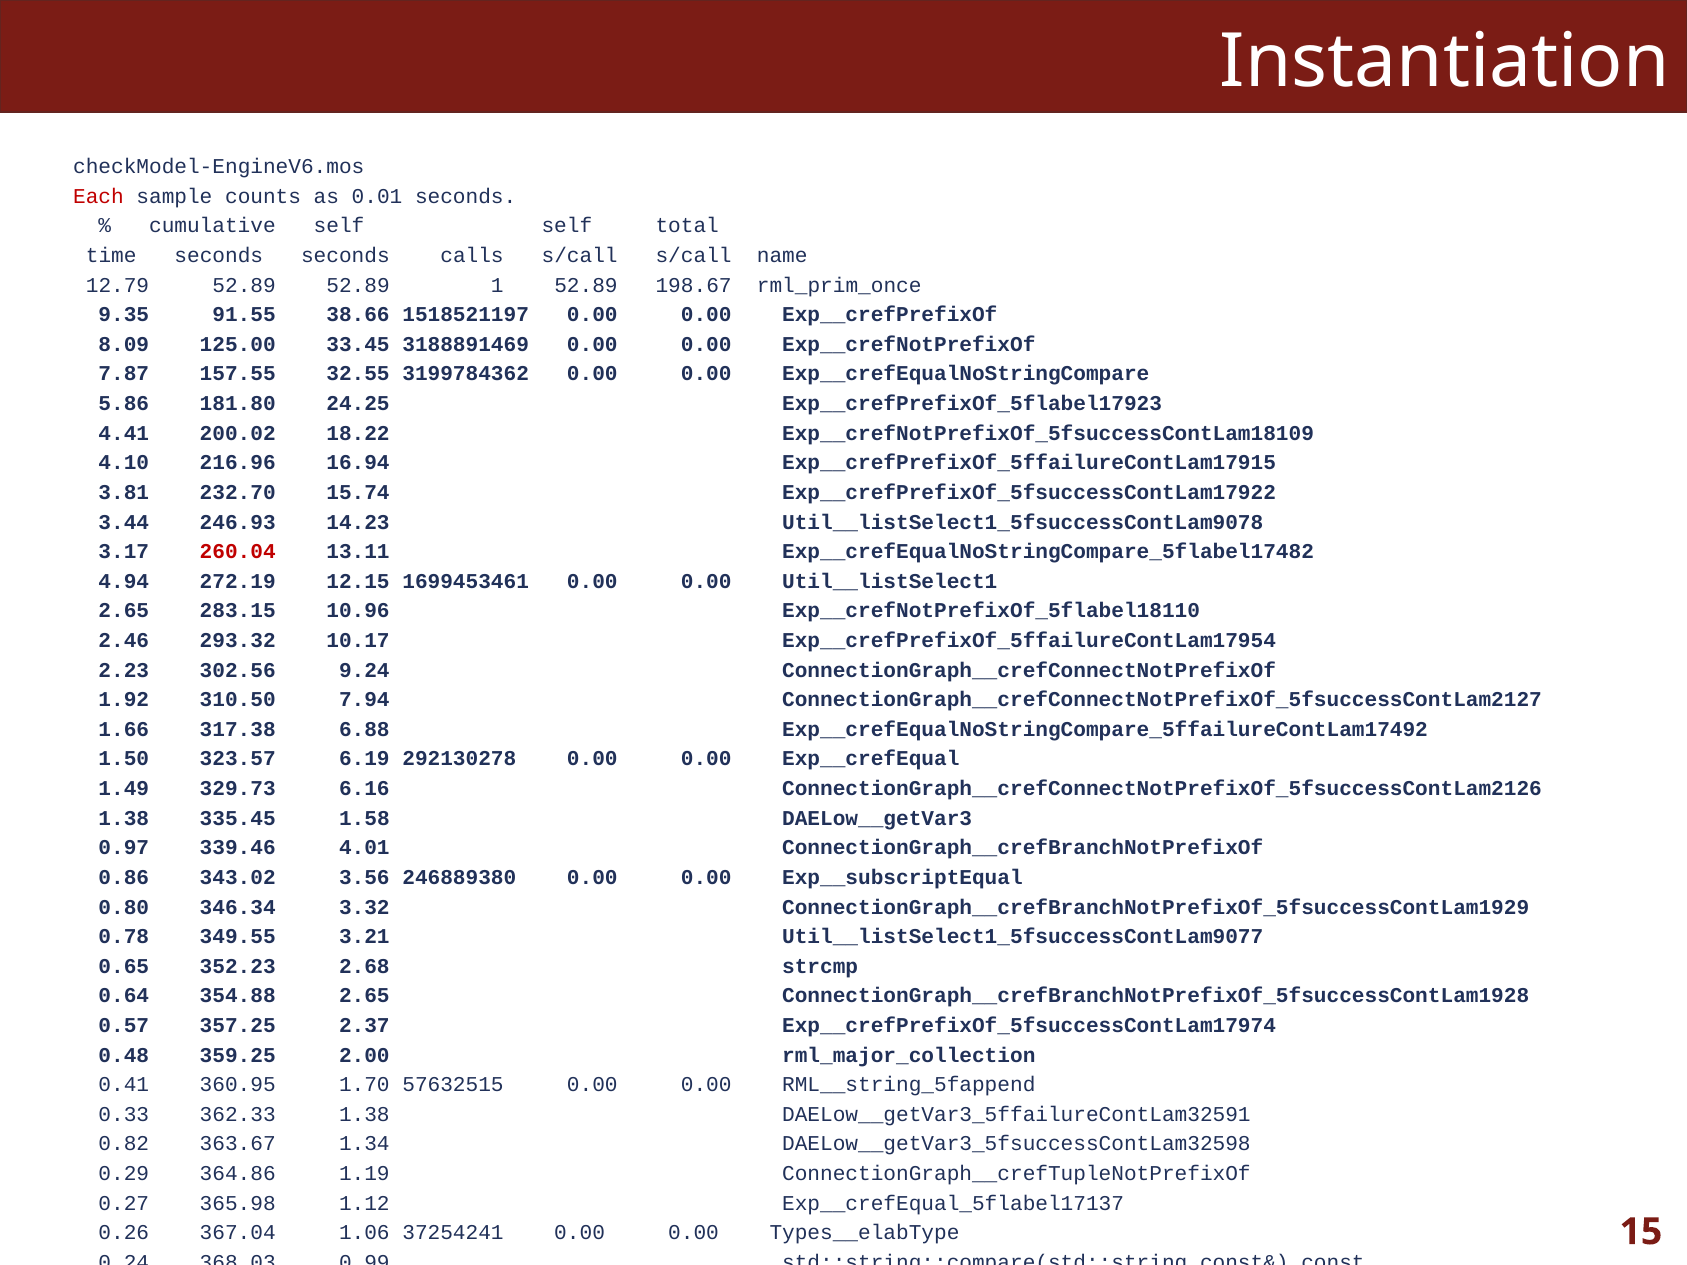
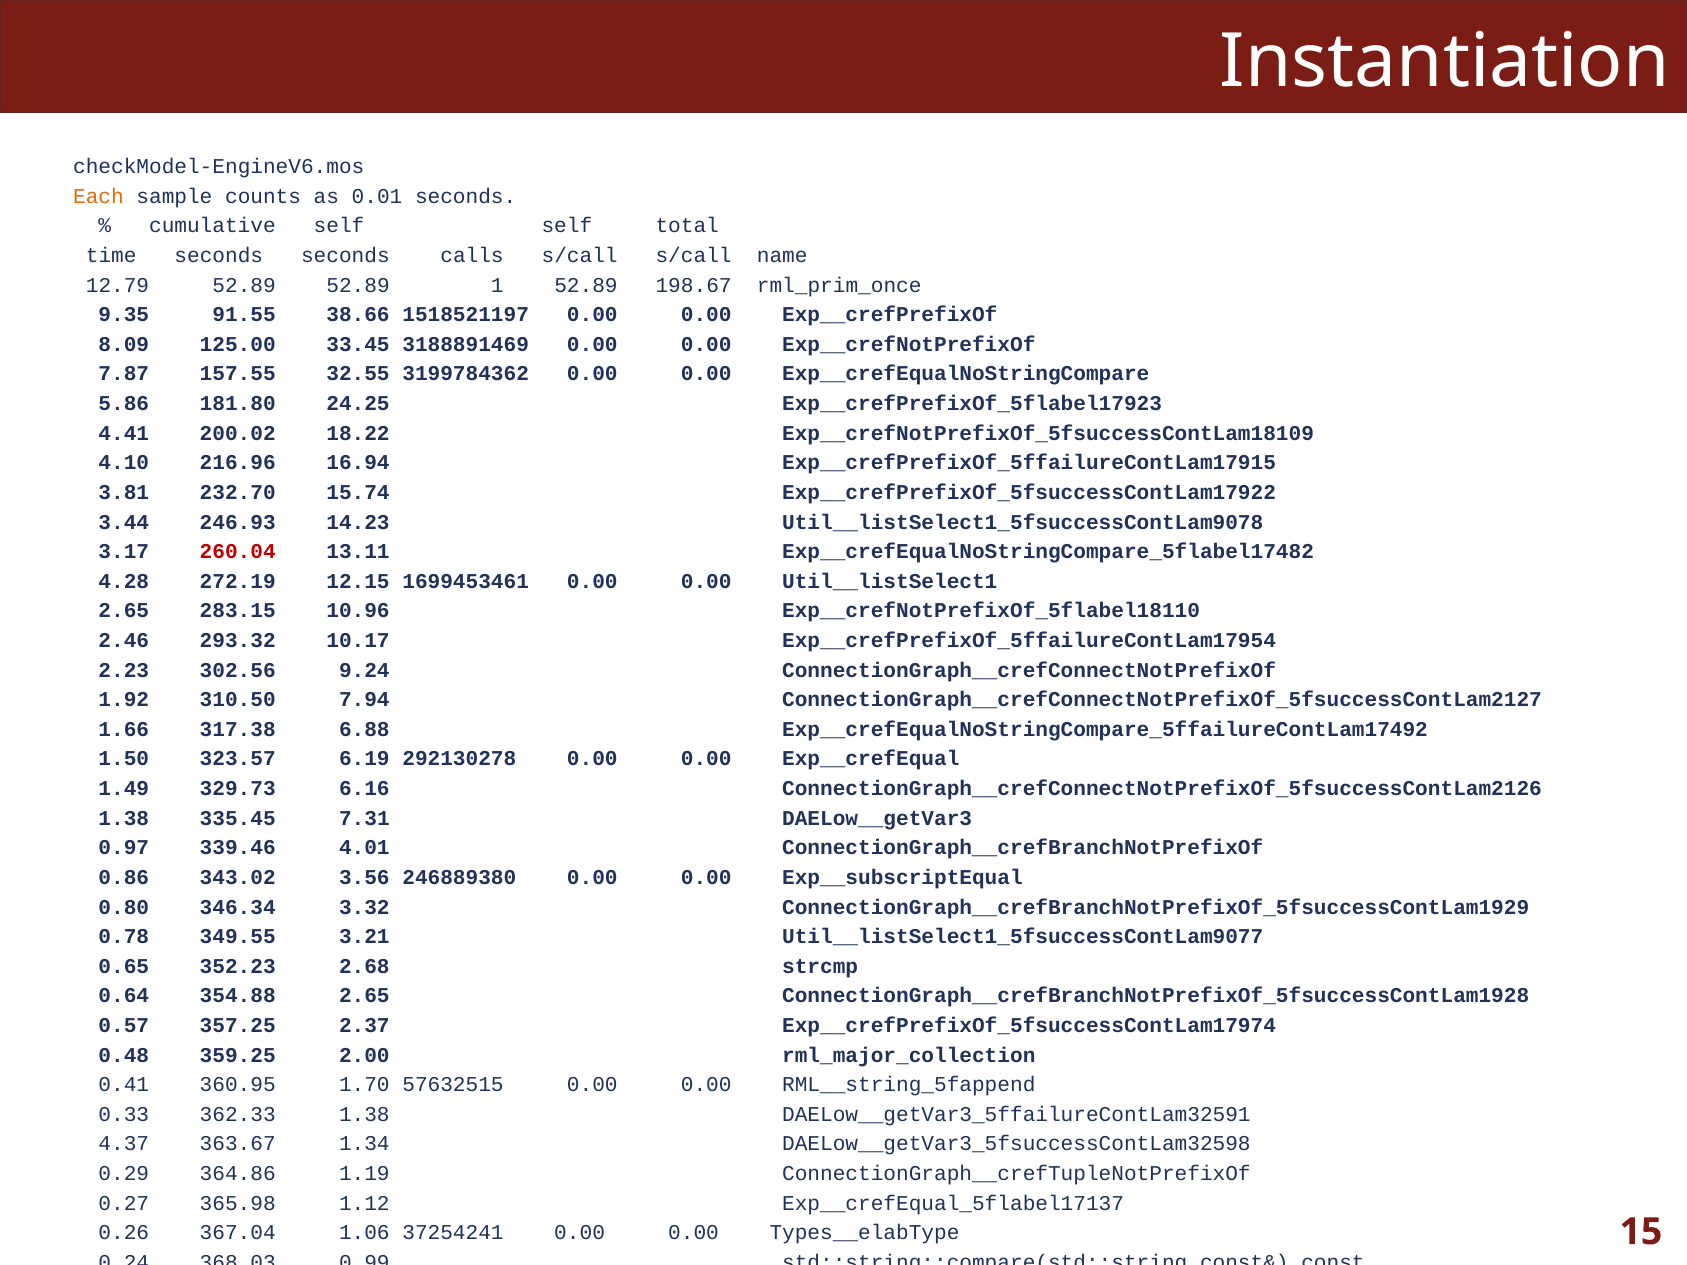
Each colour: red -> orange (98, 196)
4.94: 4.94 -> 4.28 (124, 581)
1.58: 1.58 -> 7.31 (364, 818)
0.82: 0.82 -> 4.37 (124, 1144)
